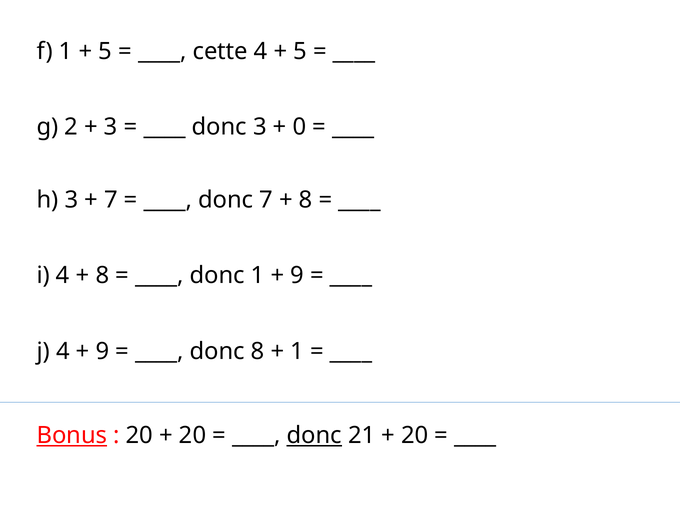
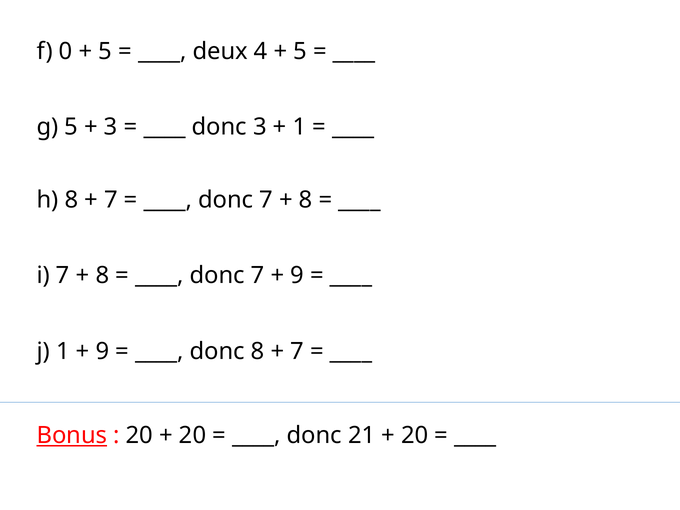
f 1: 1 -> 0 (66, 51)
cette: cette -> deux (220, 51)
g 2: 2 -> 5 (71, 127)
0: 0 -> 1 (299, 127)
h 3: 3 -> 8 (71, 200)
i 4: 4 -> 7 (63, 276)
1: 1 -> 7 (258, 276)
j 4: 4 -> 1 (63, 351)
1: 1 -> 7 (297, 351)
donc underline: present -> none (314, 435)
